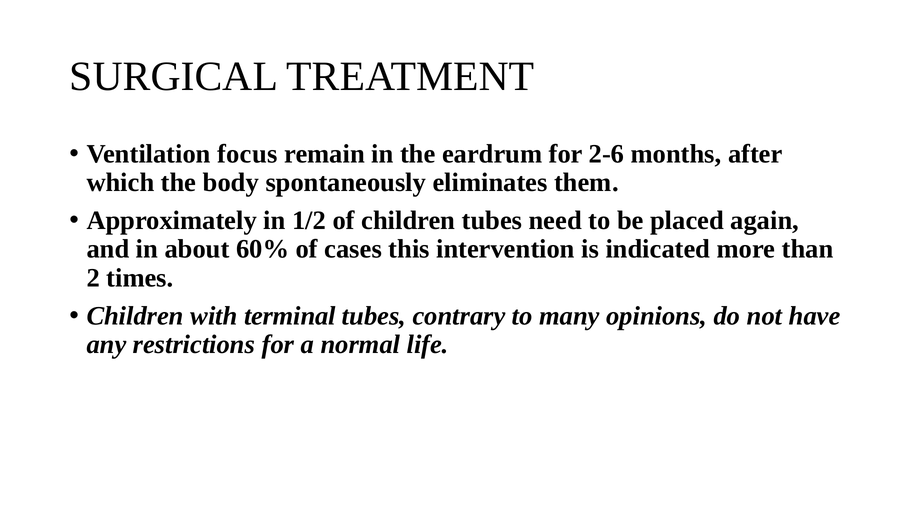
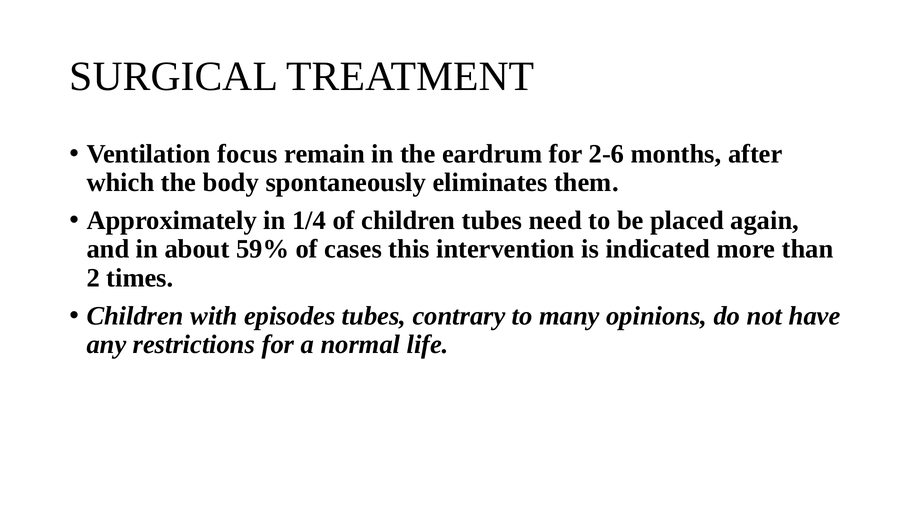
1/2: 1/2 -> 1/4 (309, 221)
60%: 60% -> 59% (263, 249)
terminal: terminal -> episodes (290, 316)
